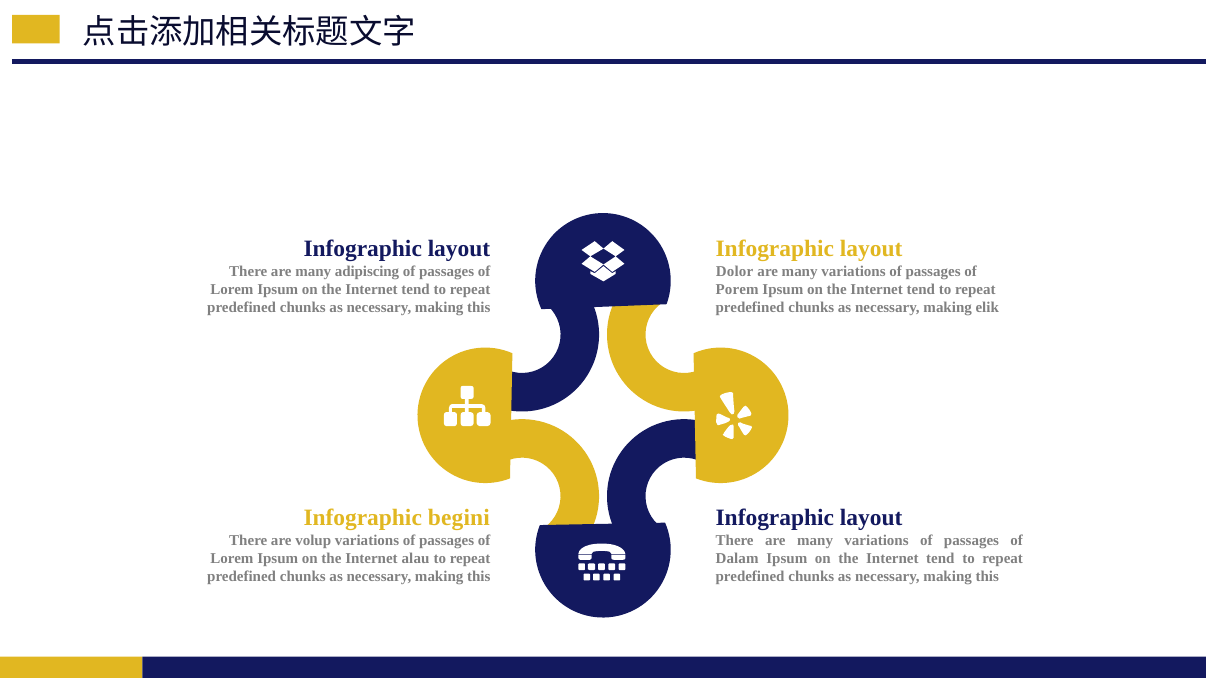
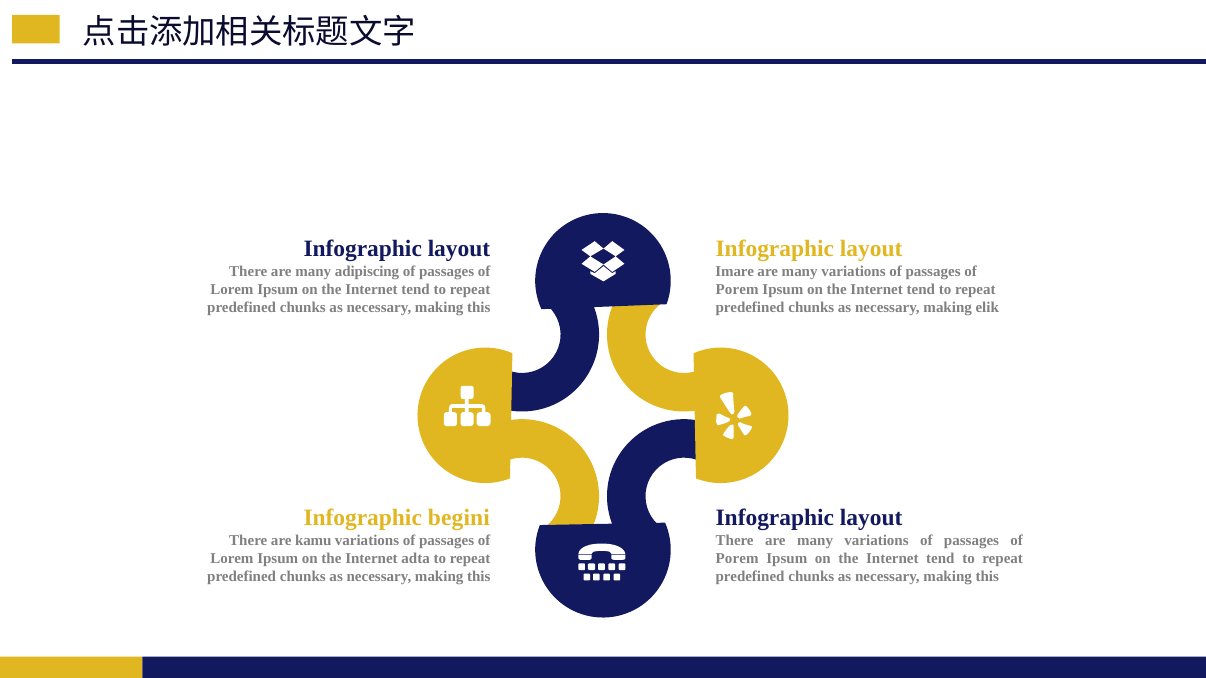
Dolor: Dolor -> Imare (735, 272)
volup: volup -> kamu (313, 541)
alau: alau -> adta (416, 559)
Dalam: Dalam -> Porem (737, 559)
